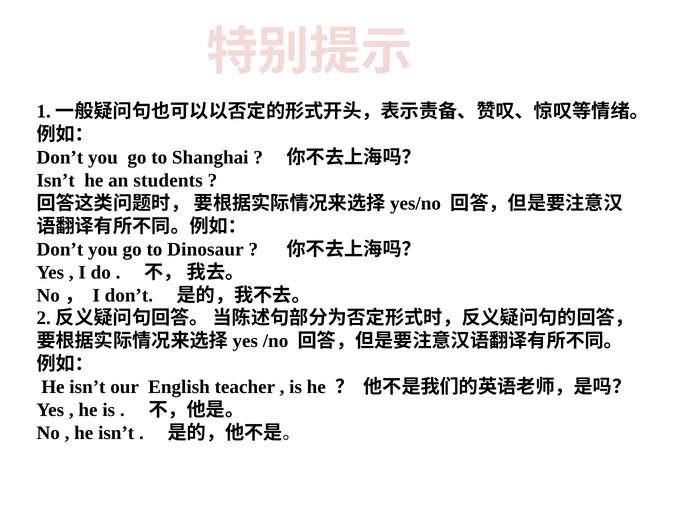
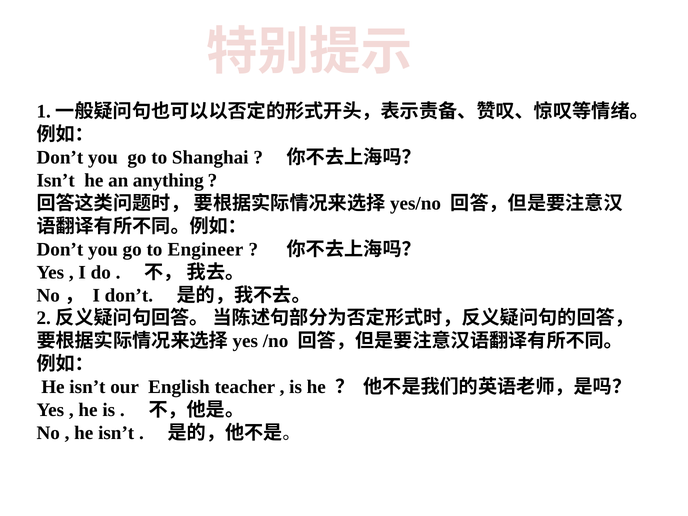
students: students -> anything (168, 180)
Dinosaur: Dinosaur -> Engineer (205, 249)
